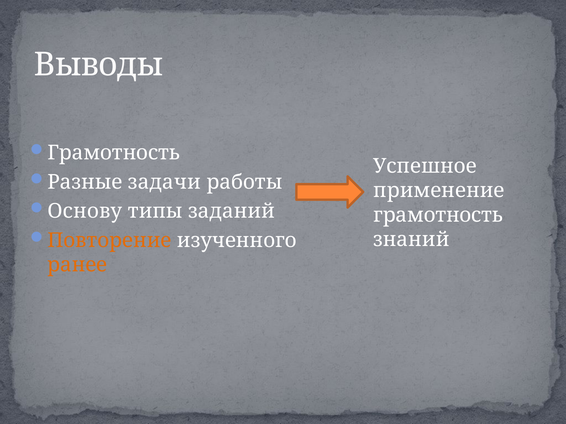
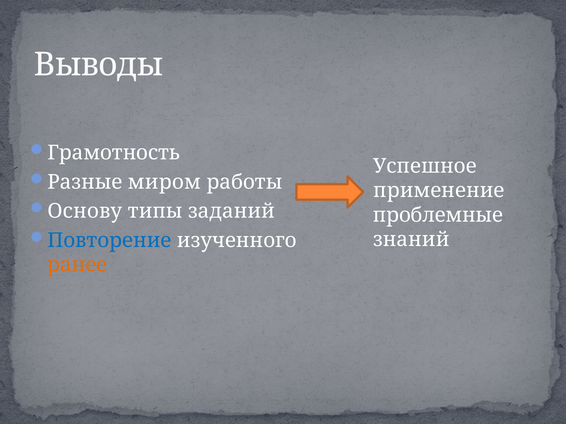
задачи: задачи -> миром (164, 182)
грамотность: грамотность -> проблемные (438, 215)
Повторение colour: orange -> blue (109, 241)
